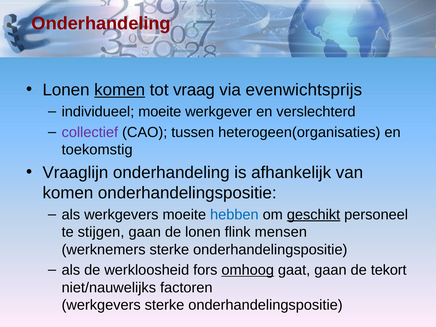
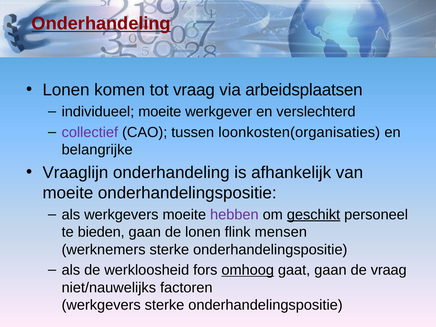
Onderhandeling underline: none -> present (101, 24)
komen underline: present -> none (120, 90)
evenwichtsprijs: evenwichtsprijs -> arbeidsplaatsen (304, 90)
heterogeen(organisaties: heterogeen(organisaties -> loonkosten(organisaties (299, 132)
toekomstig: toekomstig -> belangrijke (97, 150)
komen: komen -> moeite (68, 193)
hebben colour: blue -> purple (234, 215)
stijgen: stijgen -> bieden (101, 232)
de tekort: tekort -> vraag (389, 270)
